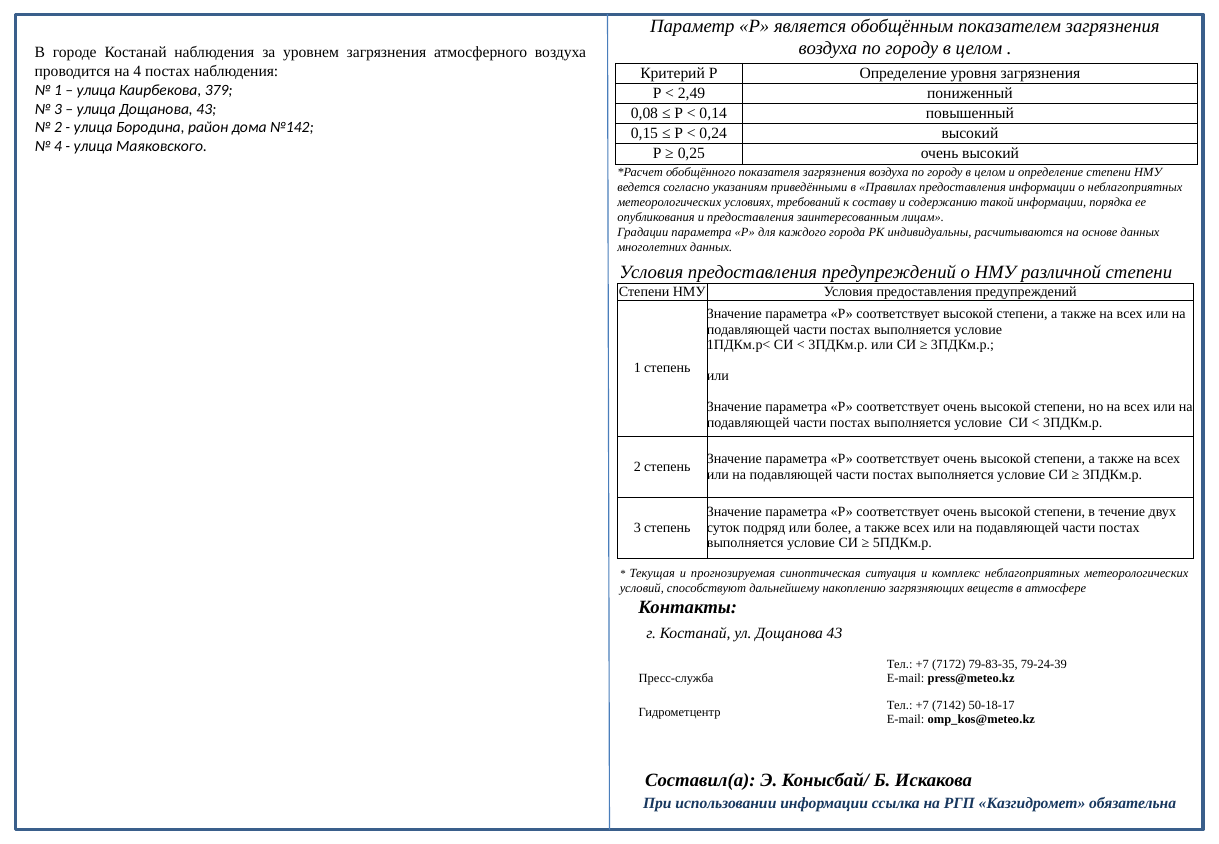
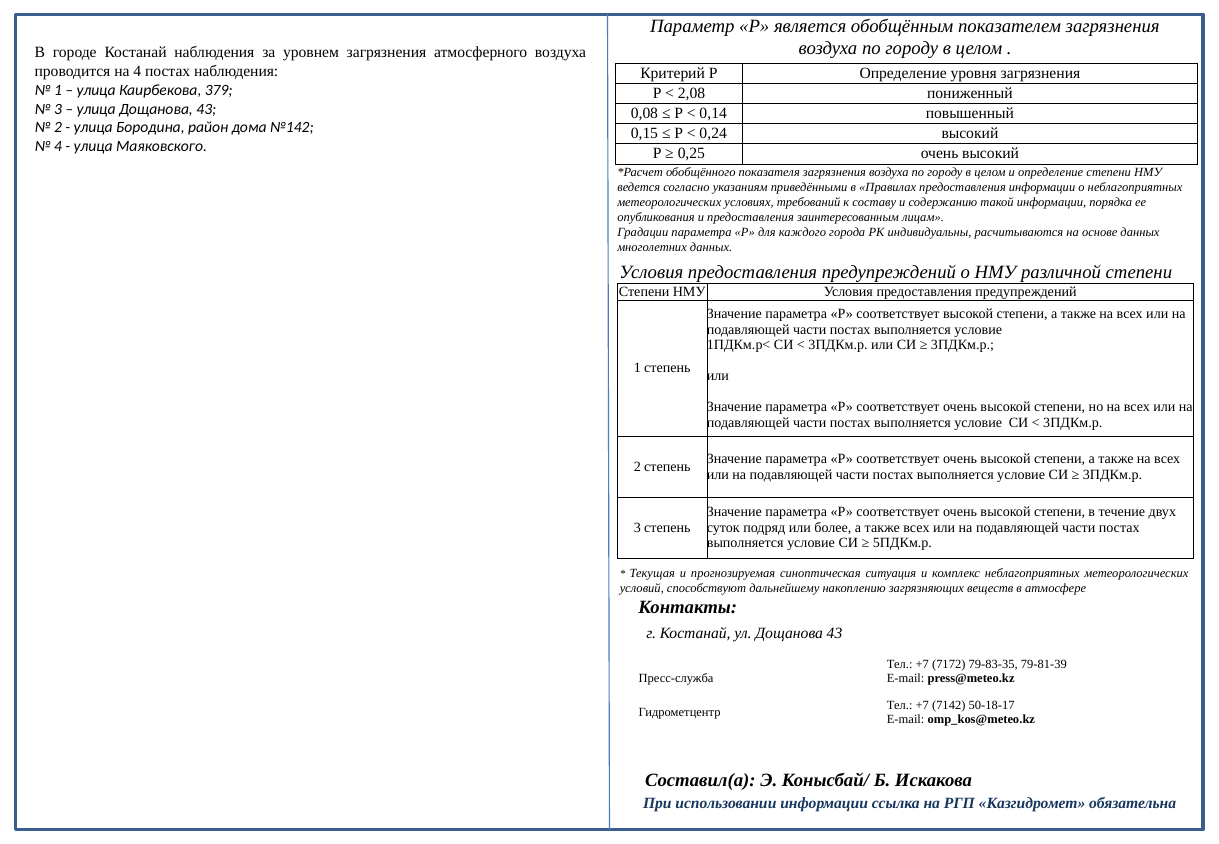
2,49: 2,49 -> 2,08 (692, 93)
79-24-39: 79-24-39 -> 79-81-39 (1044, 664)
